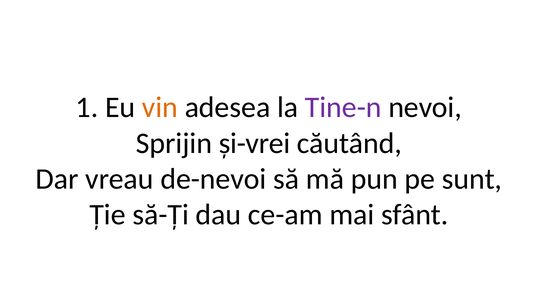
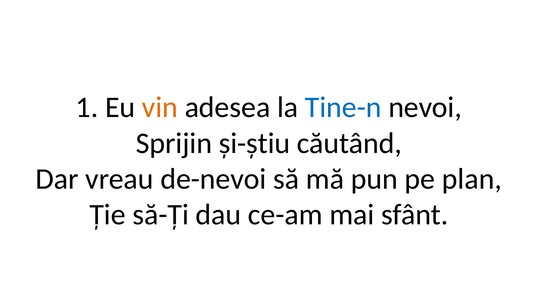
Tine-n colour: purple -> blue (343, 108)
și-vrei: și-vrei -> și-știu (254, 144)
sunt: sunt -> plan (472, 179)
